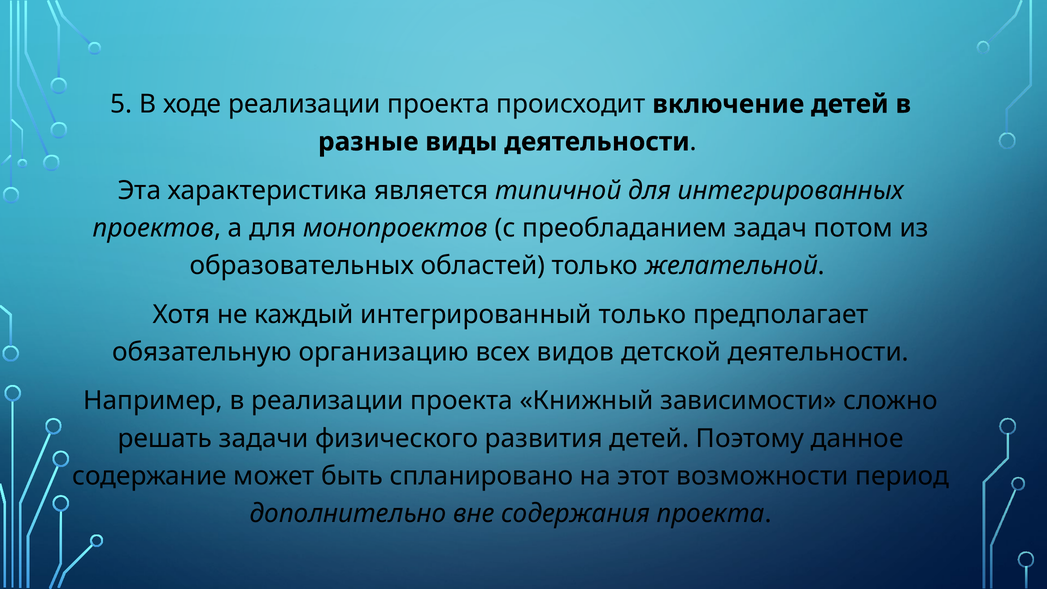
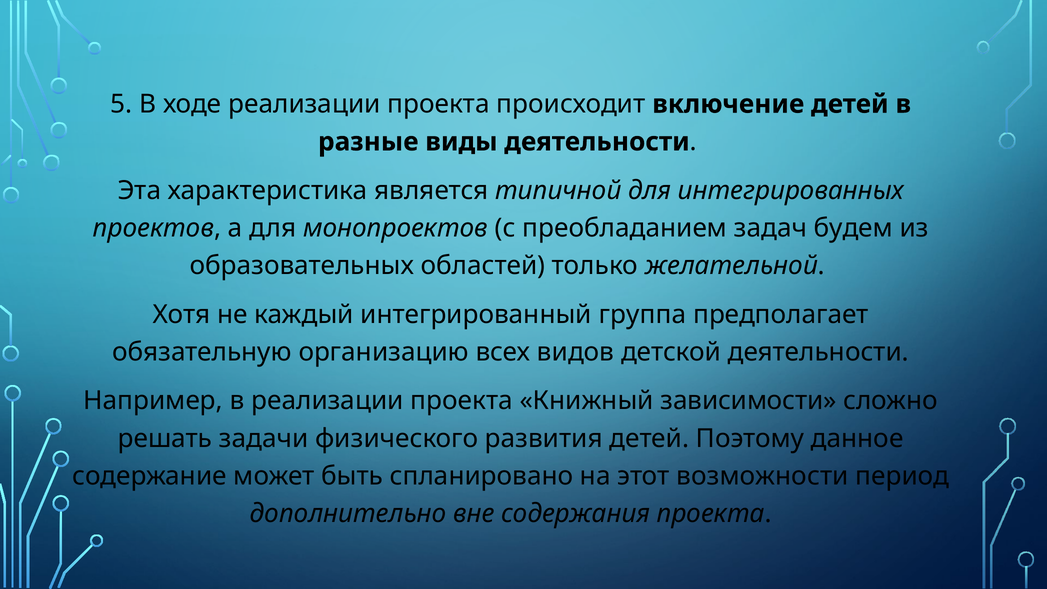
потом: потом -> будем (853, 228)
интегрированный только: только -> группа (642, 314)
